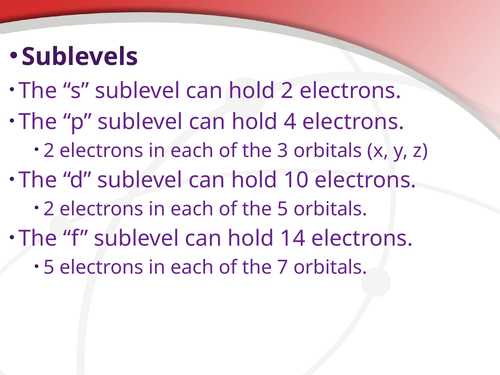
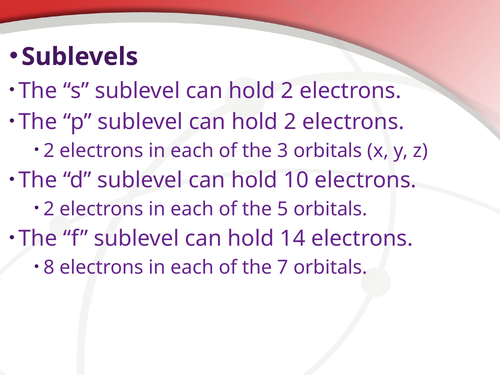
4: 4 -> 2 (290, 122)
5: 5 -> 8 (49, 267)
